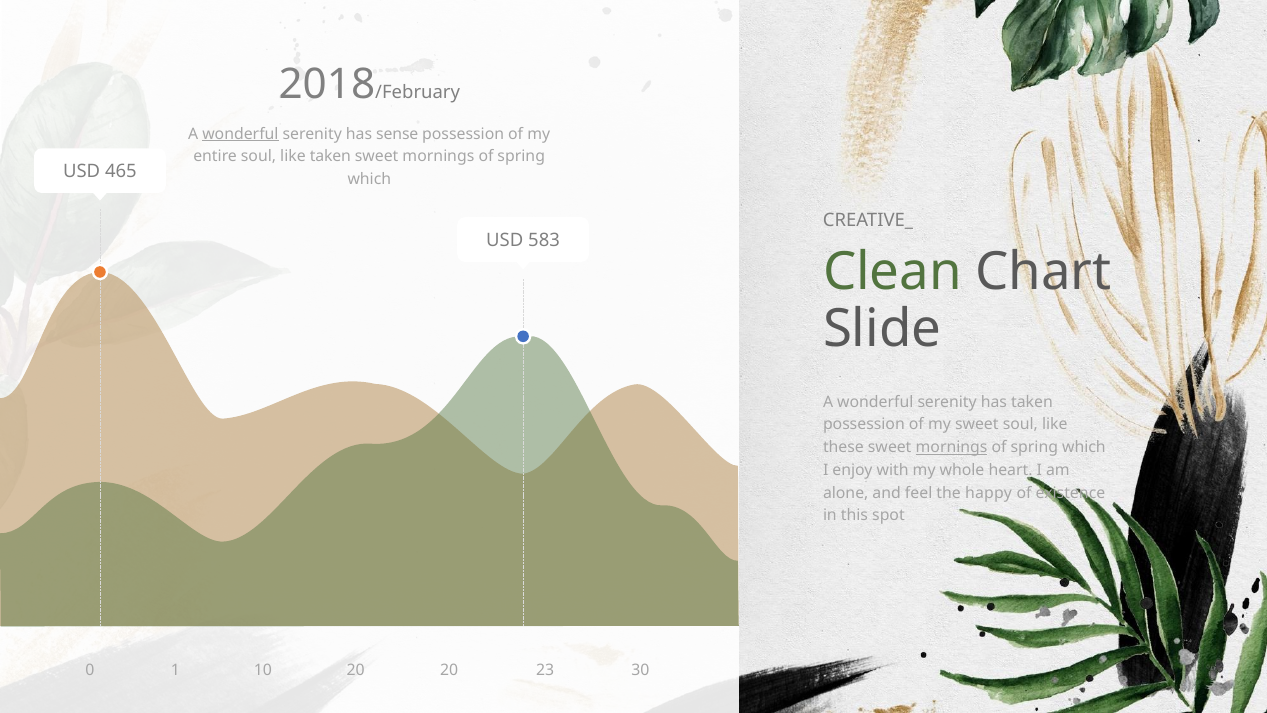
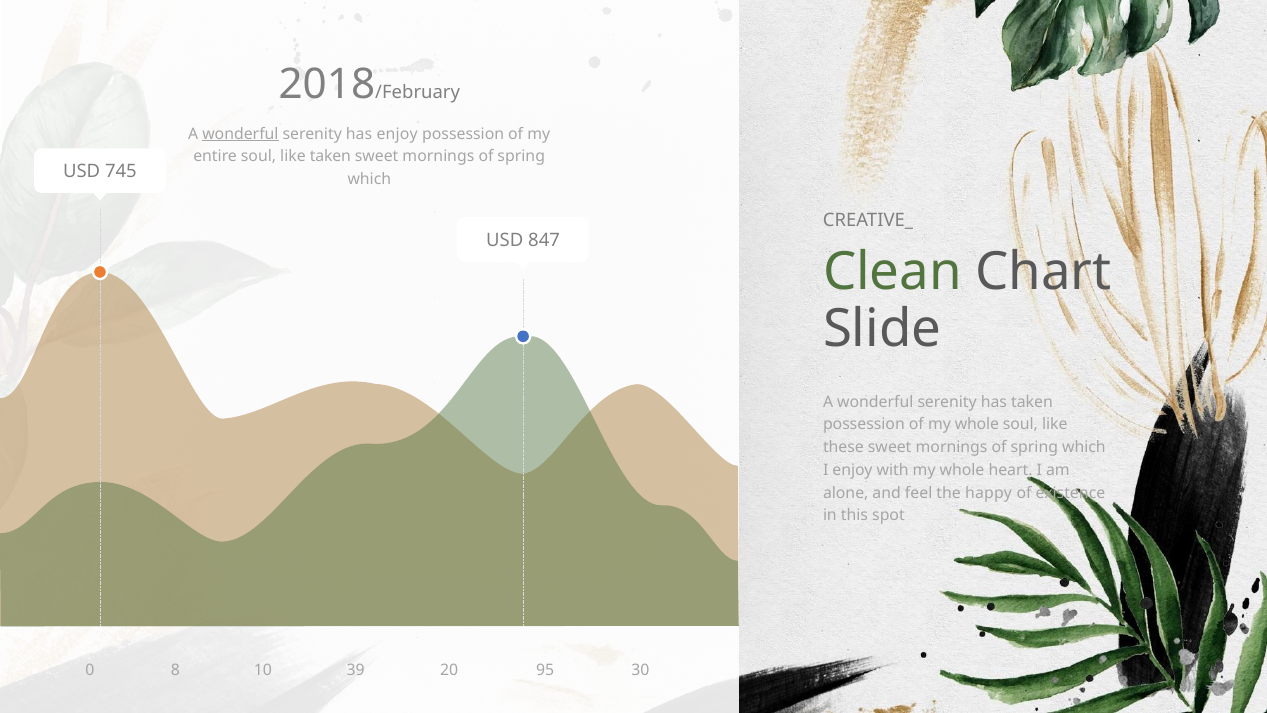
has sense: sense -> enjoy (397, 134)
465: 465 -> 745 (121, 172)
583: 583 -> 847 (544, 241)
of my sweet: sweet -> whole (977, 424)
mornings underline: present -> none (952, 447)
1: 1 -> 8 (175, 670)
10 20: 20 -> 39 (356, 670)
23: 23 -> 95 (545, 670)
